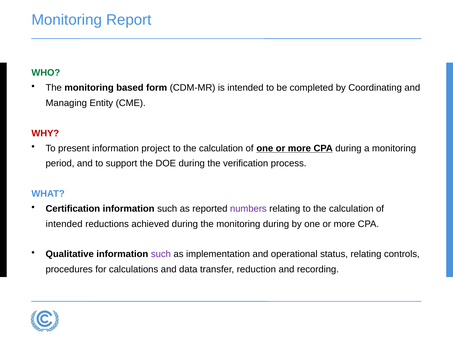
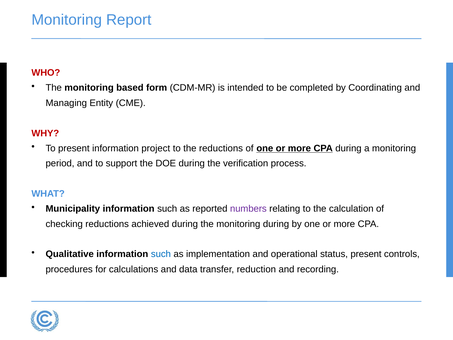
WHO colour: green -> red (46, 73)
calculation: calculation -> reductions (221, 148)
Certification: Certification -> Municipality (73, 209)
intended: intended -> checking (64, 224)
such colour: purple -> blue (161, 254)
status relating: relating -> present (366, 254)
